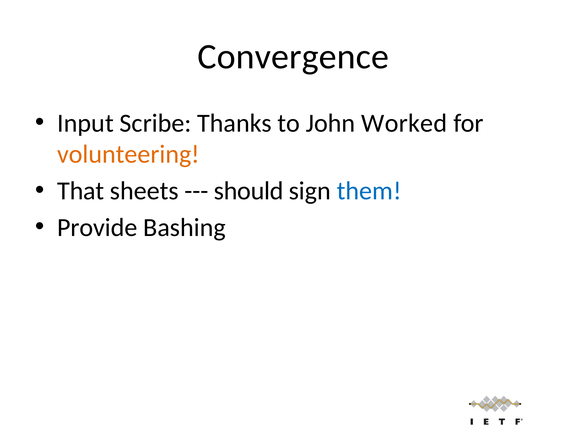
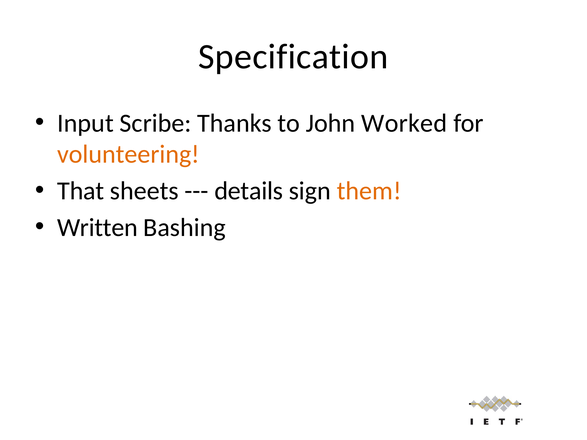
Convergence: Convergence -> Specification (293, 57)
should: should -> details (249, 191)
them colour: blue -> orange (369, 191)
Provide: Provide -> Written (97, 228)
